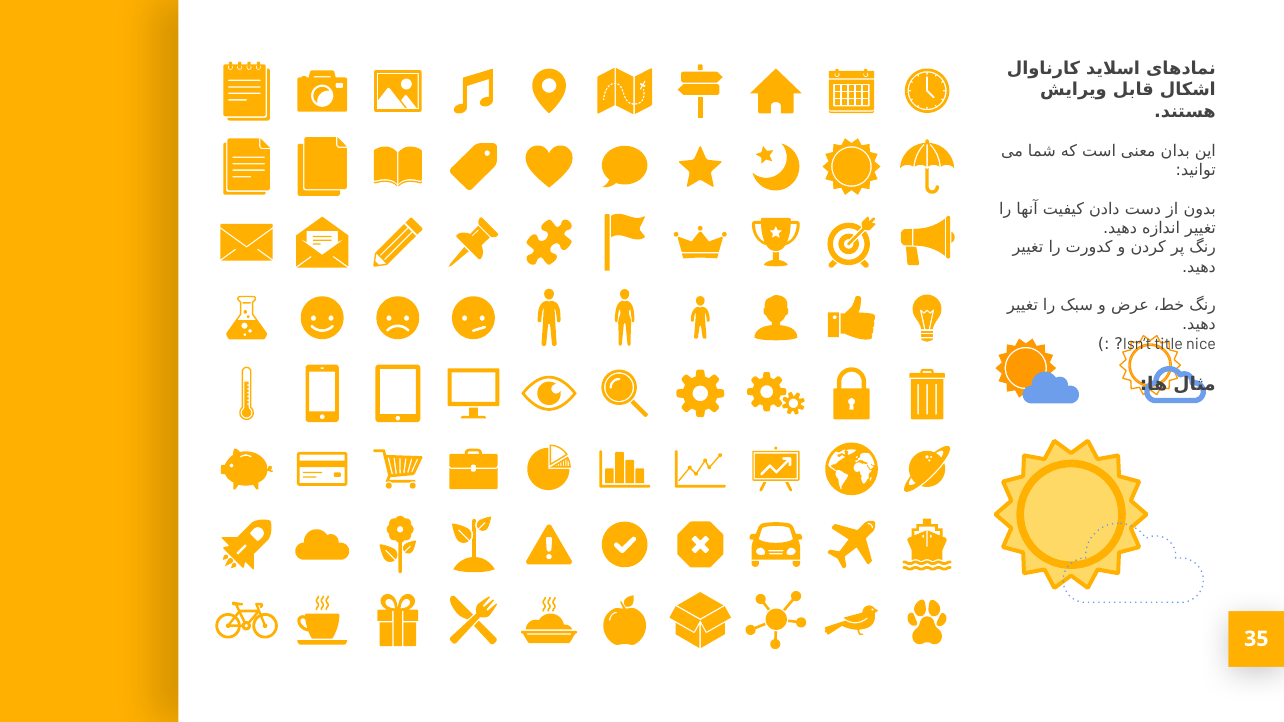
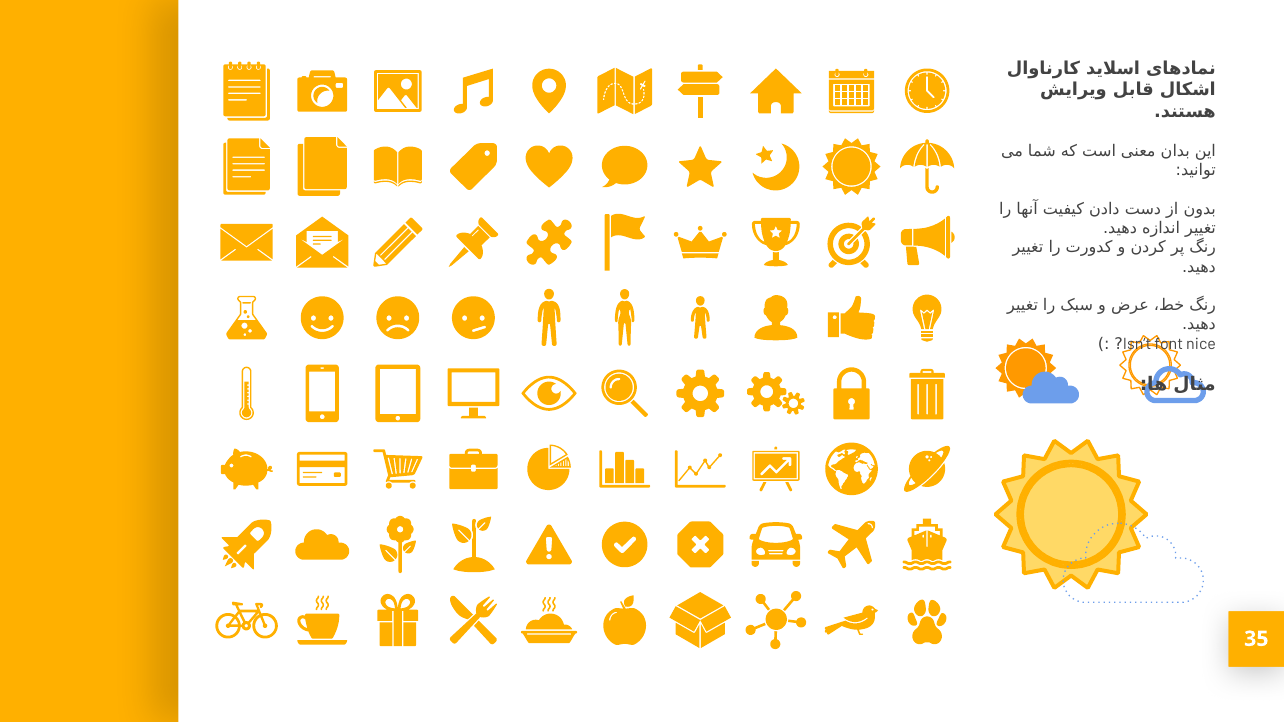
title: title -> font (1169, 344)
